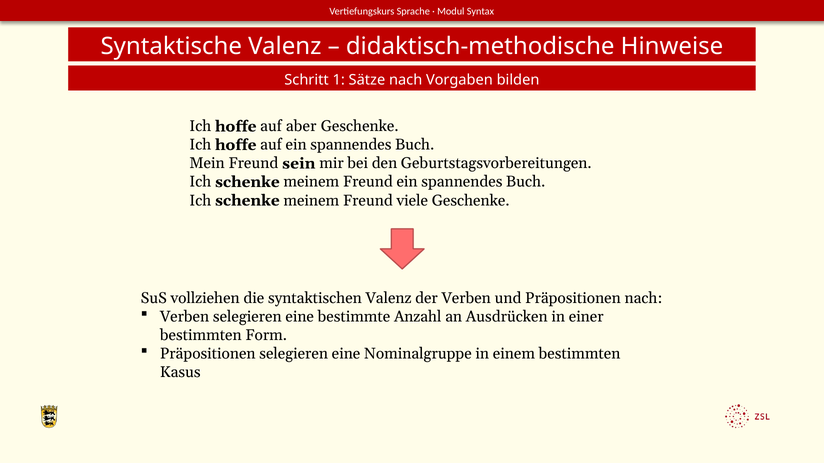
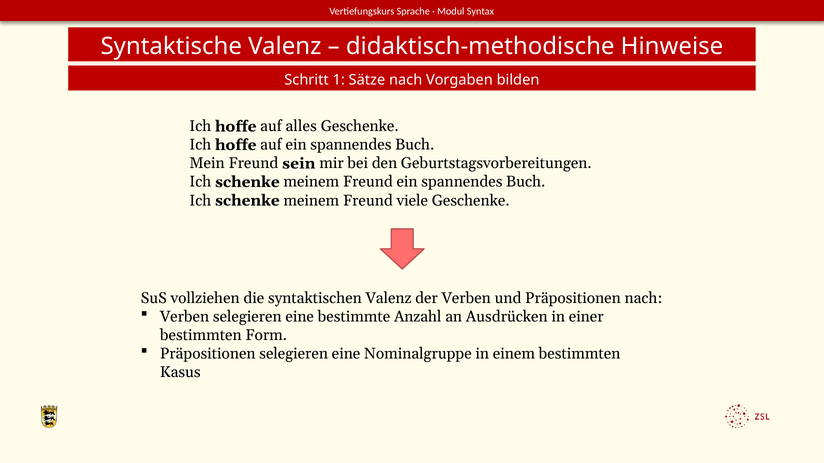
aber: aber -> alles (301, 126)
